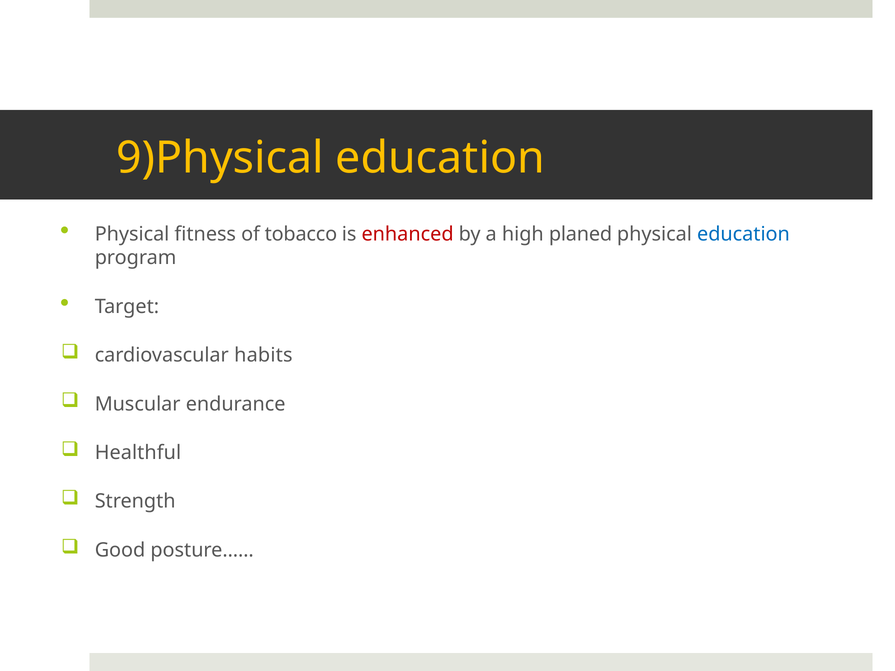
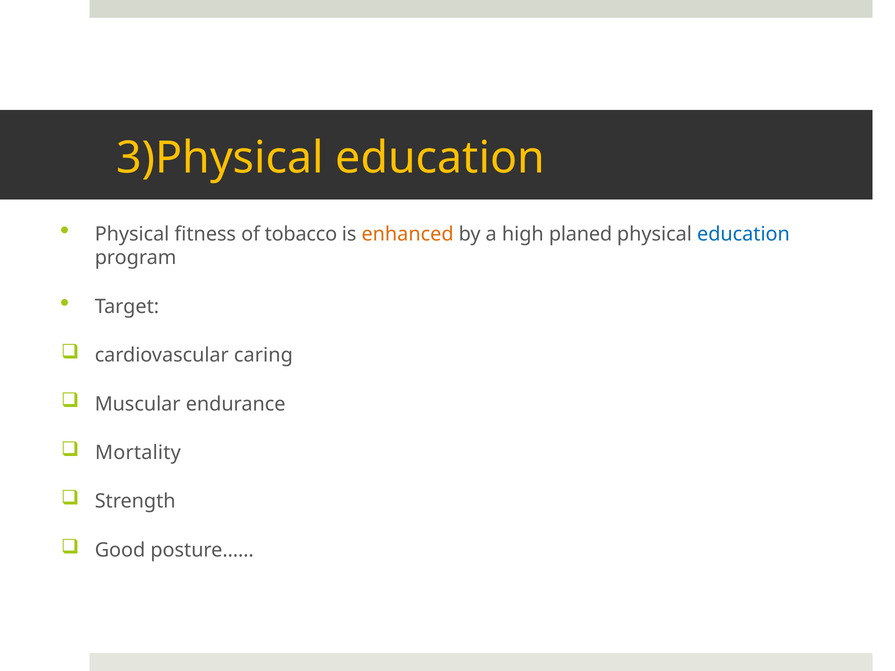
9)Physical: 9)Physical -> 3)Physical (220, 158)
enhanced colour: red -> orange (408, 234)
habits: habits -> caring (263, 355)
Healthful: Healthful -> Mortality (138, 453)
